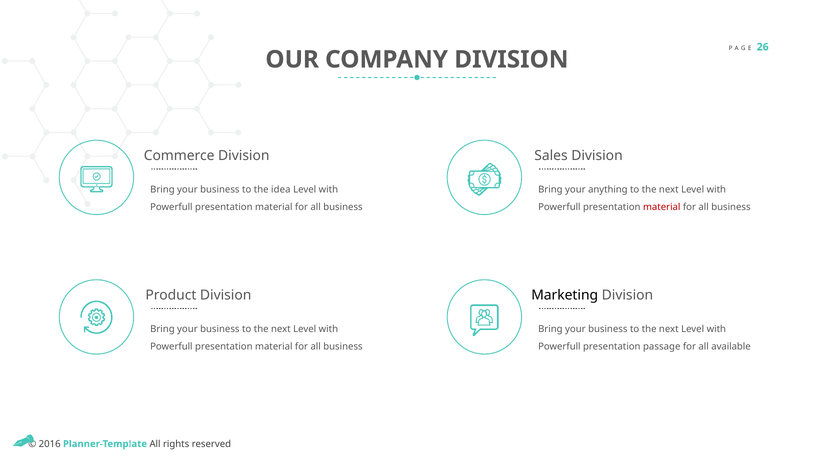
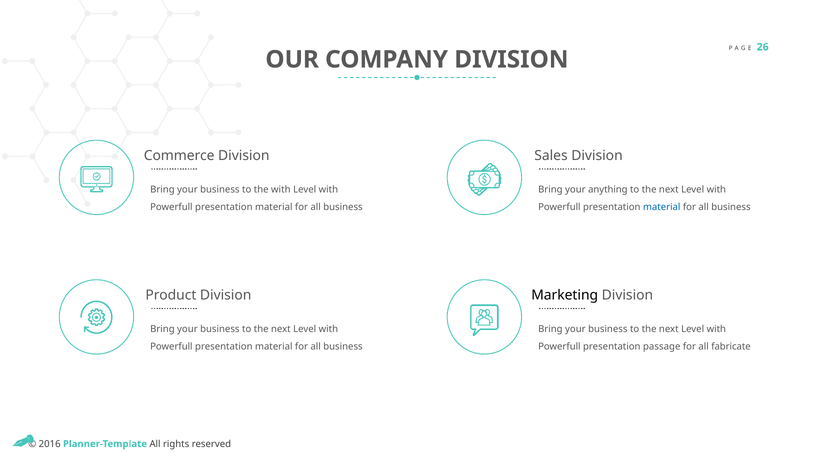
the idea: idea -> with (281, 190)
material colour: red -> blue (662, 207)
available: available -> fabricate (731, 347)
